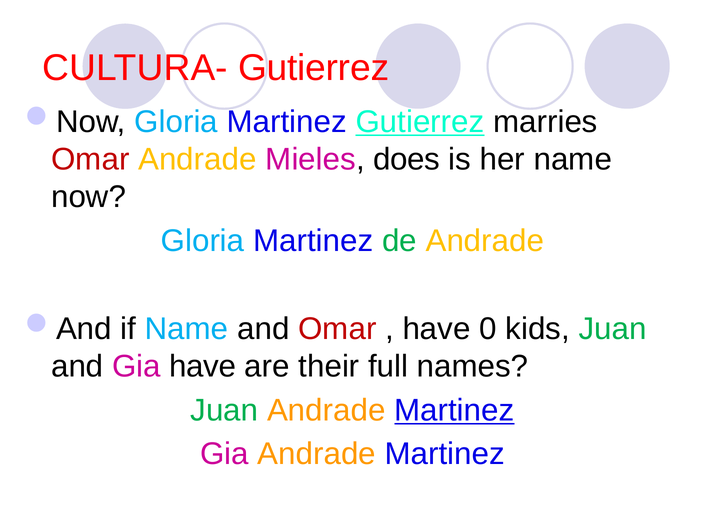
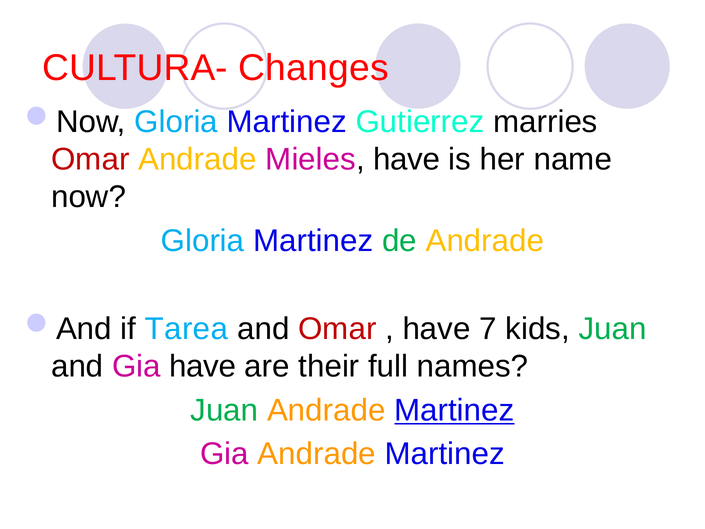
CULTURA- Gutierrez: Gutierrez -> Changes (313, 68)
Gutierrez underline: present -> none (420, 122)
Mieles does: does -> have (407, 159)
if Name: Name -> Tarea (186, 329)
0: 0 -> 7 (488, 329)
